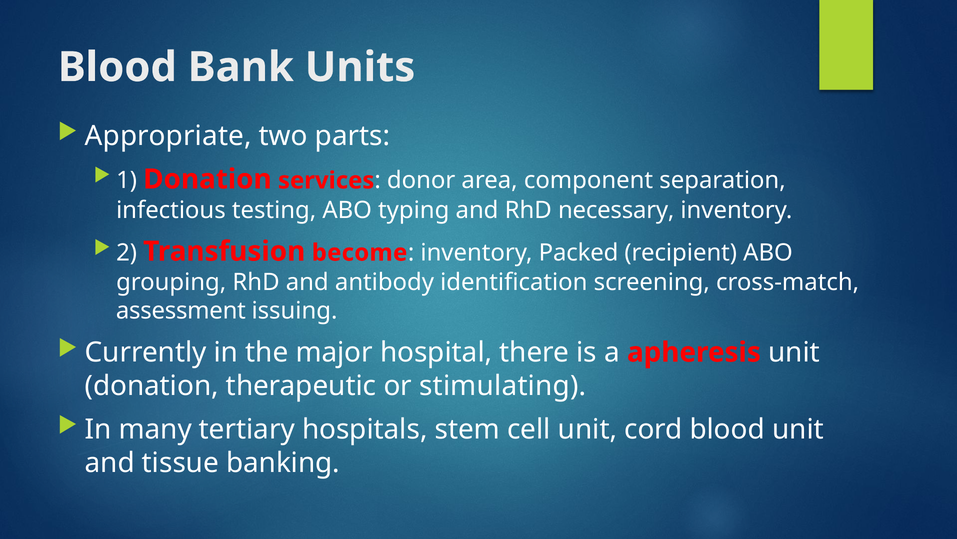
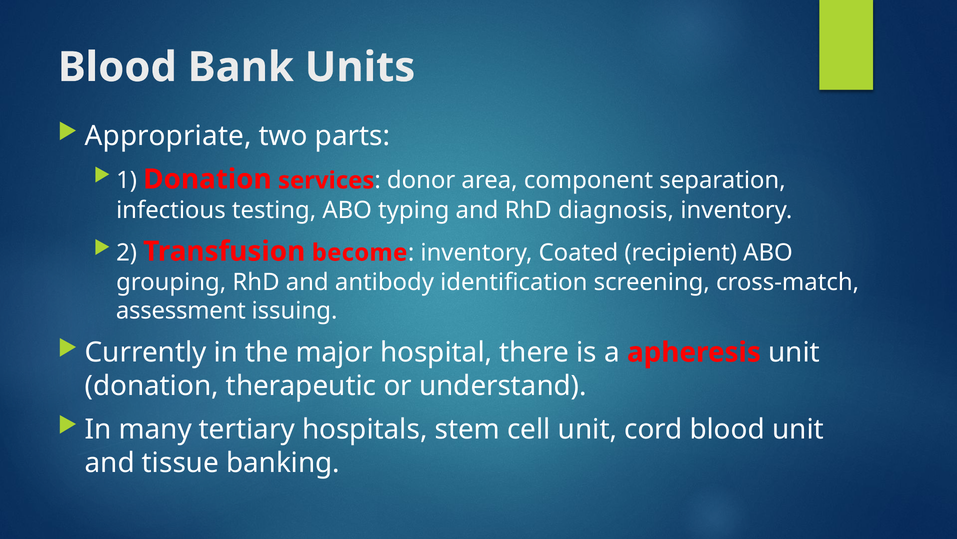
necessary: necessary -> diagnosis (616, 210)
Packed: Packed -> Coated (578, 252)
stimulating: stimulating -> understand (503, 385)
